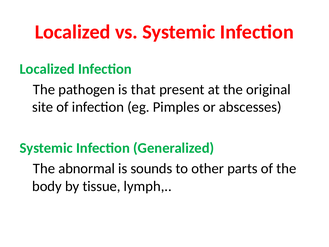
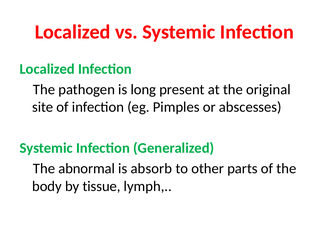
that: that -> long (143, 89)
sounds: sounds -> absorb (151, 168)
